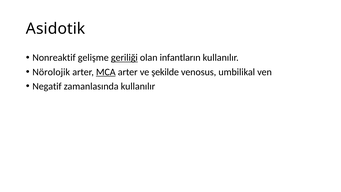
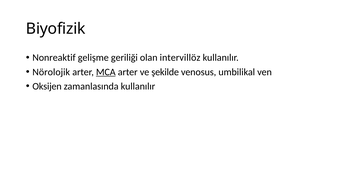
Asidotik: Asidotik -> Biyofizik (56, 29)
geriliği underline: present -> none (124, 58)
infantların: infantların -> intervillöz (180, 58)
Negatif: Negatif -> Oksijen (47, 86)
